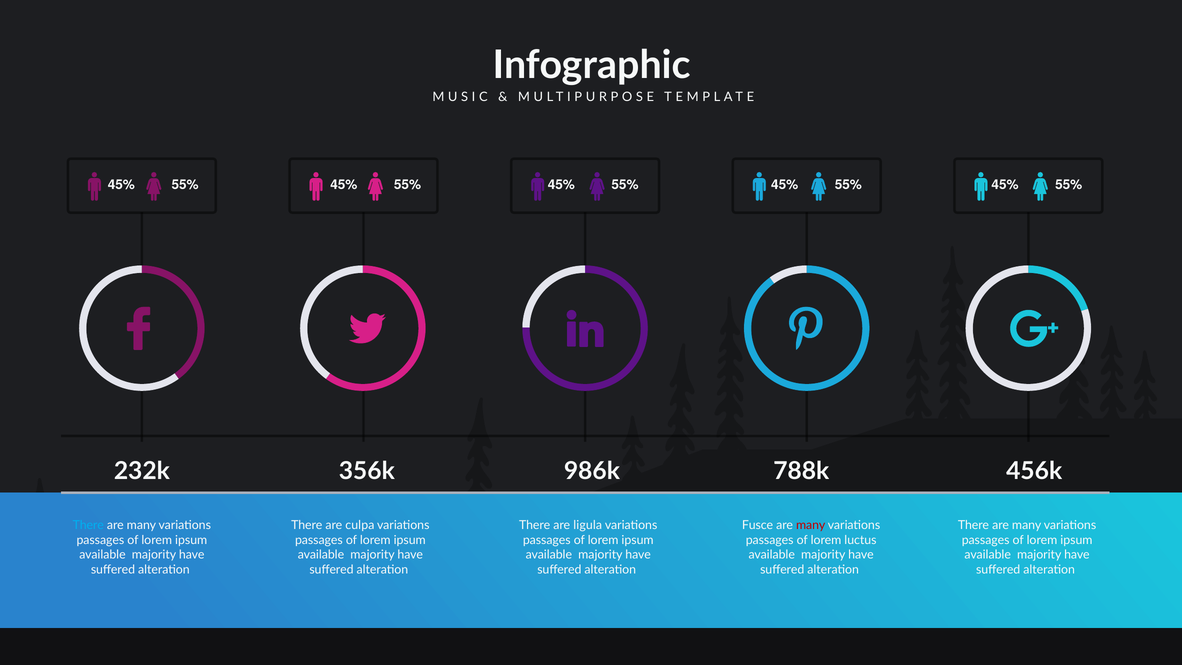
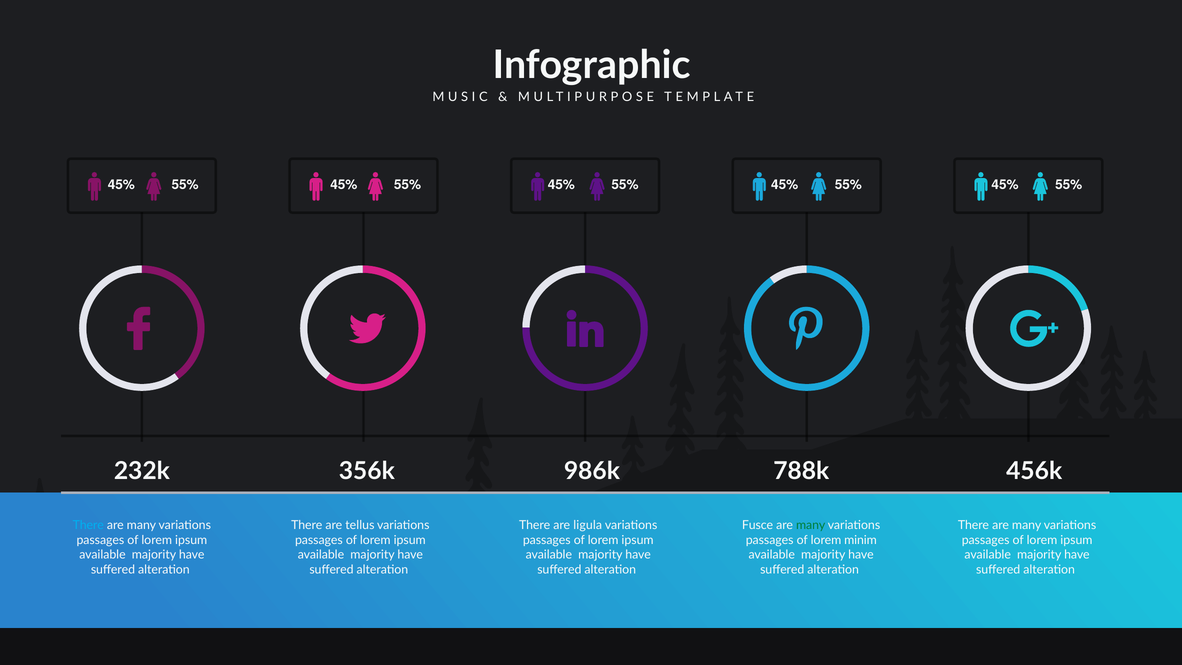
culpa: culpa -> tellus (360, 525)
many colour: red -> green (811, 525)
luctus: luctus -> minim (860, 540)
